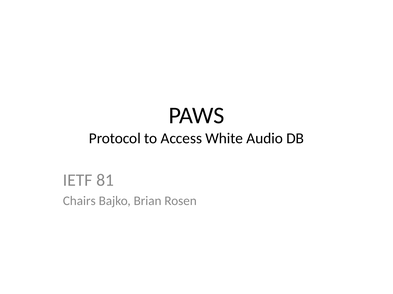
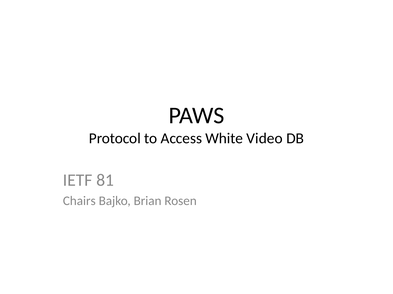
Audio: Audio -> Video (265, 139)
